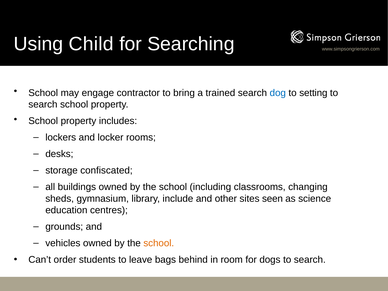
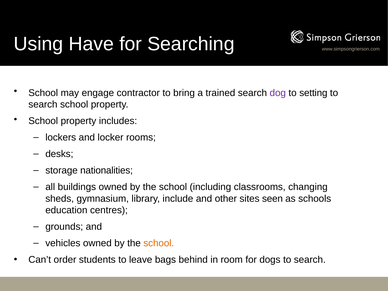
Child: Child -> Have (91, 44)
dog colour: blue -> purple (278, 93)
confiscated: confiscated -> nationalities (107, 170)
science: science -> schools (315, 199)
